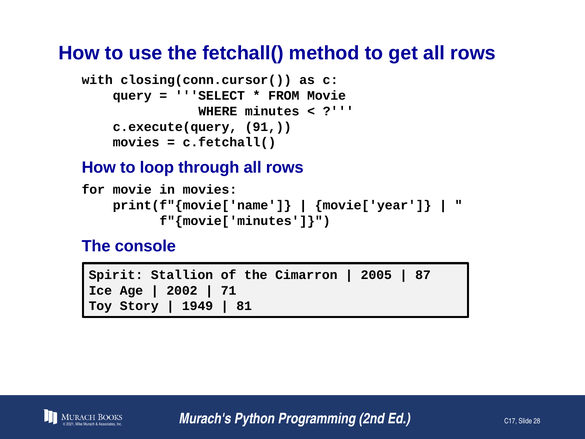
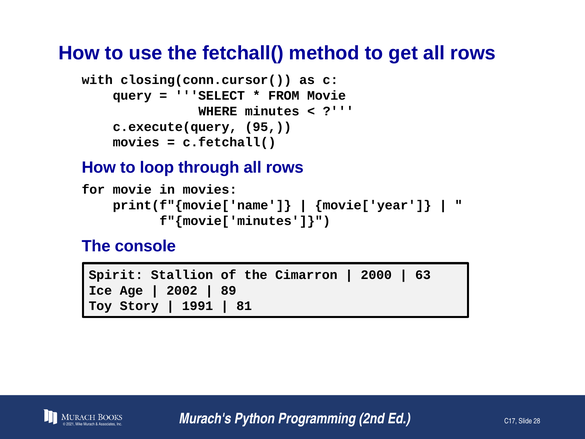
91: 91 -> 95 (268, 127)
2005: 2005 -> 2000 (376, 275)
87: 87 -> 63 (423, 275)
71: 71 -> 89 (229, 290)
1949: 1949 -> 1991 (198, 306)
